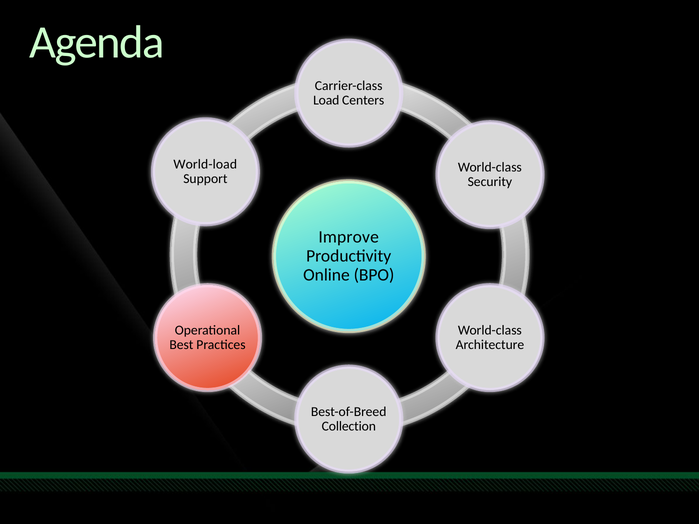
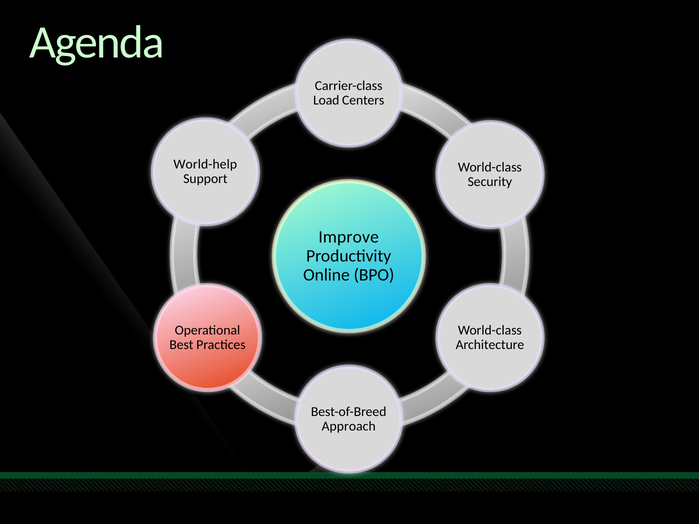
World-load: World-load -> World-help (205, 164)
Collection: Collection -> Approach (349, 427)
